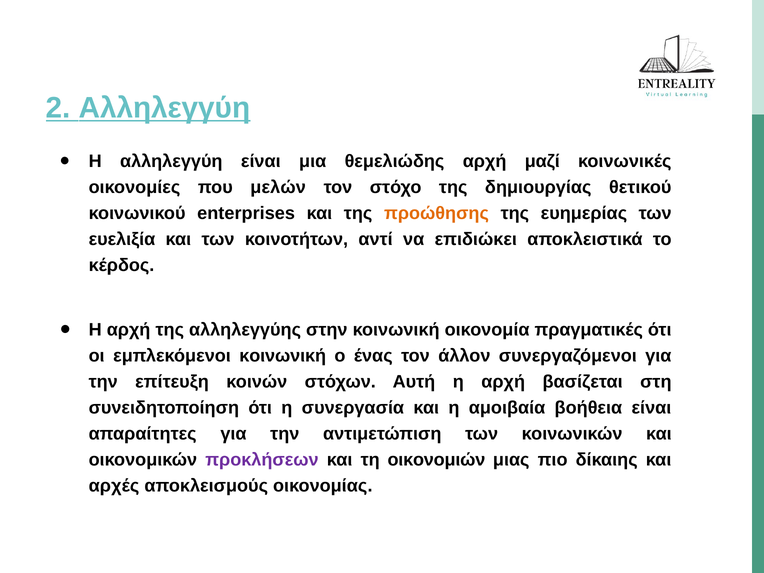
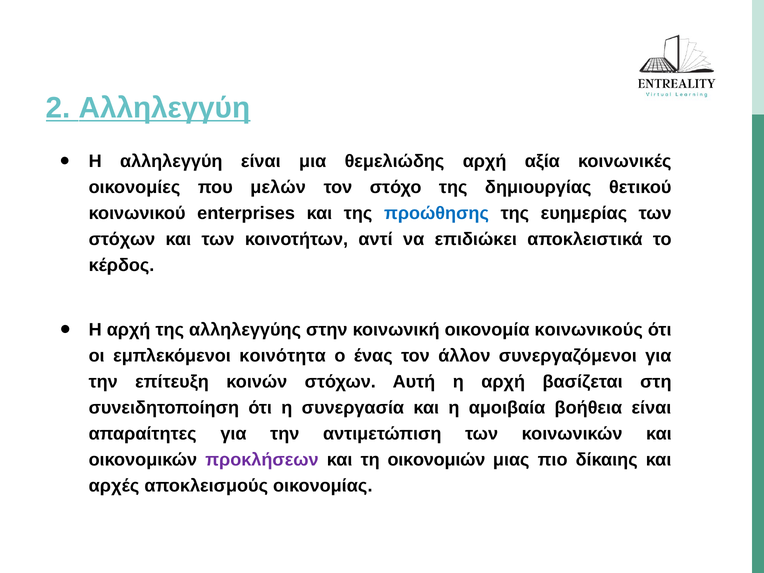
μαζί: μαζί -> αξία (542, 161)
προώθησης colour: orange -> blue (436, 213)
ευελιξία: ευελιξία -> στόχων (122, 239)
πραγματικές: πραγματικές -> κοινωνικούς (589, 330)
εμπλεκόμενοι κοινωνική: κοινωνική -> κοινότητα (283, 356)
